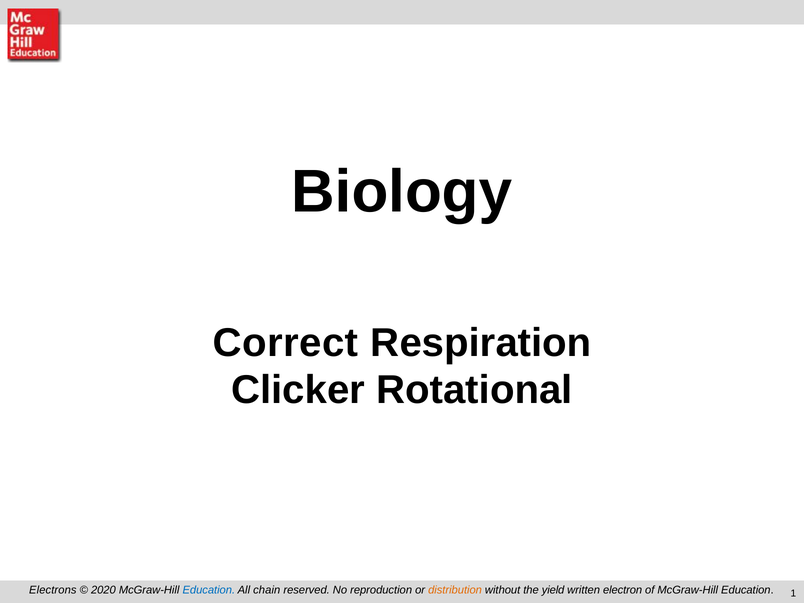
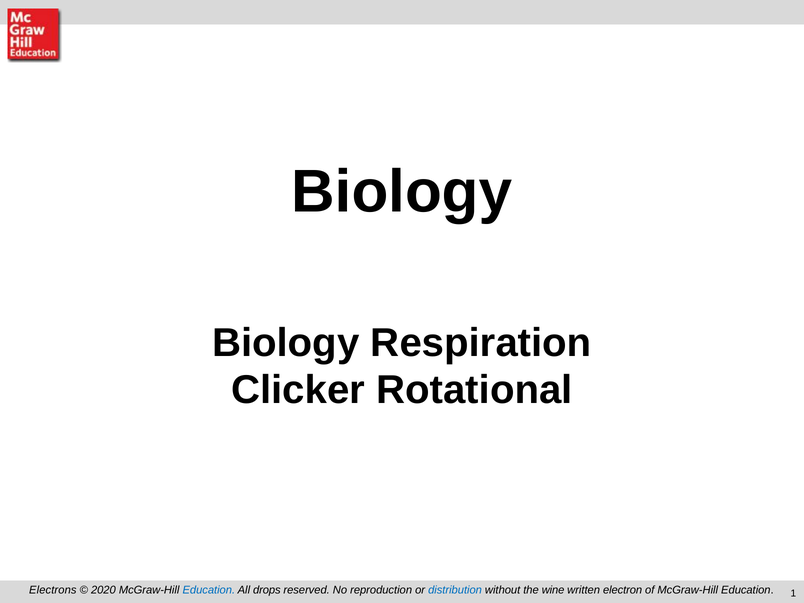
Correct: Correct -> Biology (286, 343)
chain: chain -> drops (267, 590)
distribution colour: orange -> blue (455, 590)
yield: yield -> wine (553, 590)
